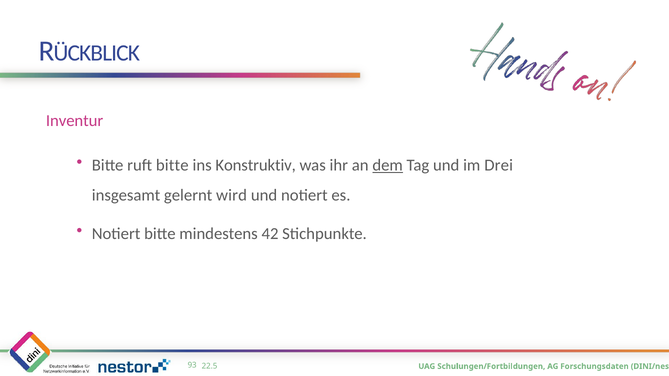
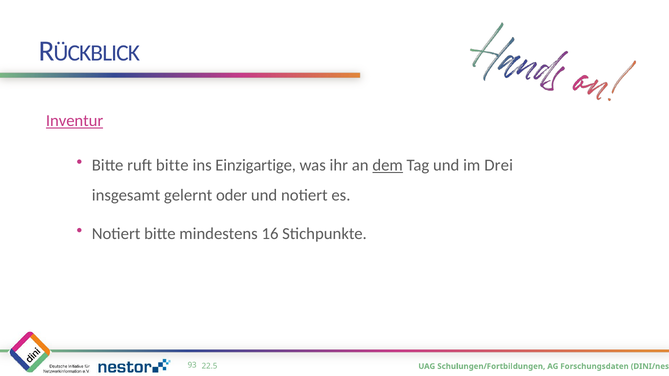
Inventur underline: none -> present (75, 121)
Konstruktiv: Konstruktiv -> Einzigartige (256, 165)
wird: wird -> oder (232, 195)
42: 42 -> 16 (270, 234)
